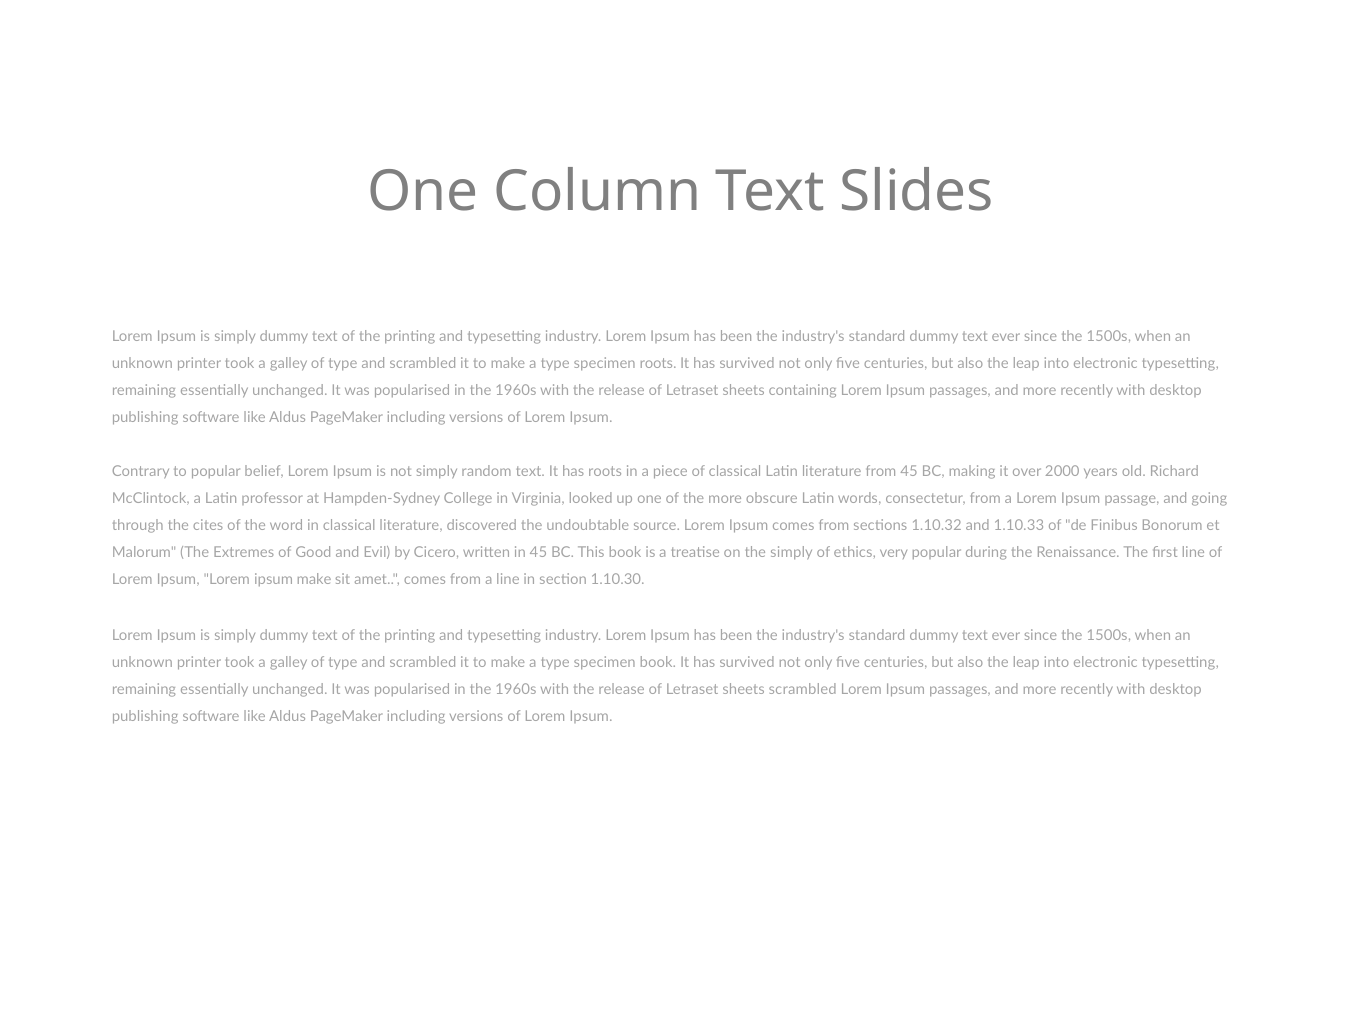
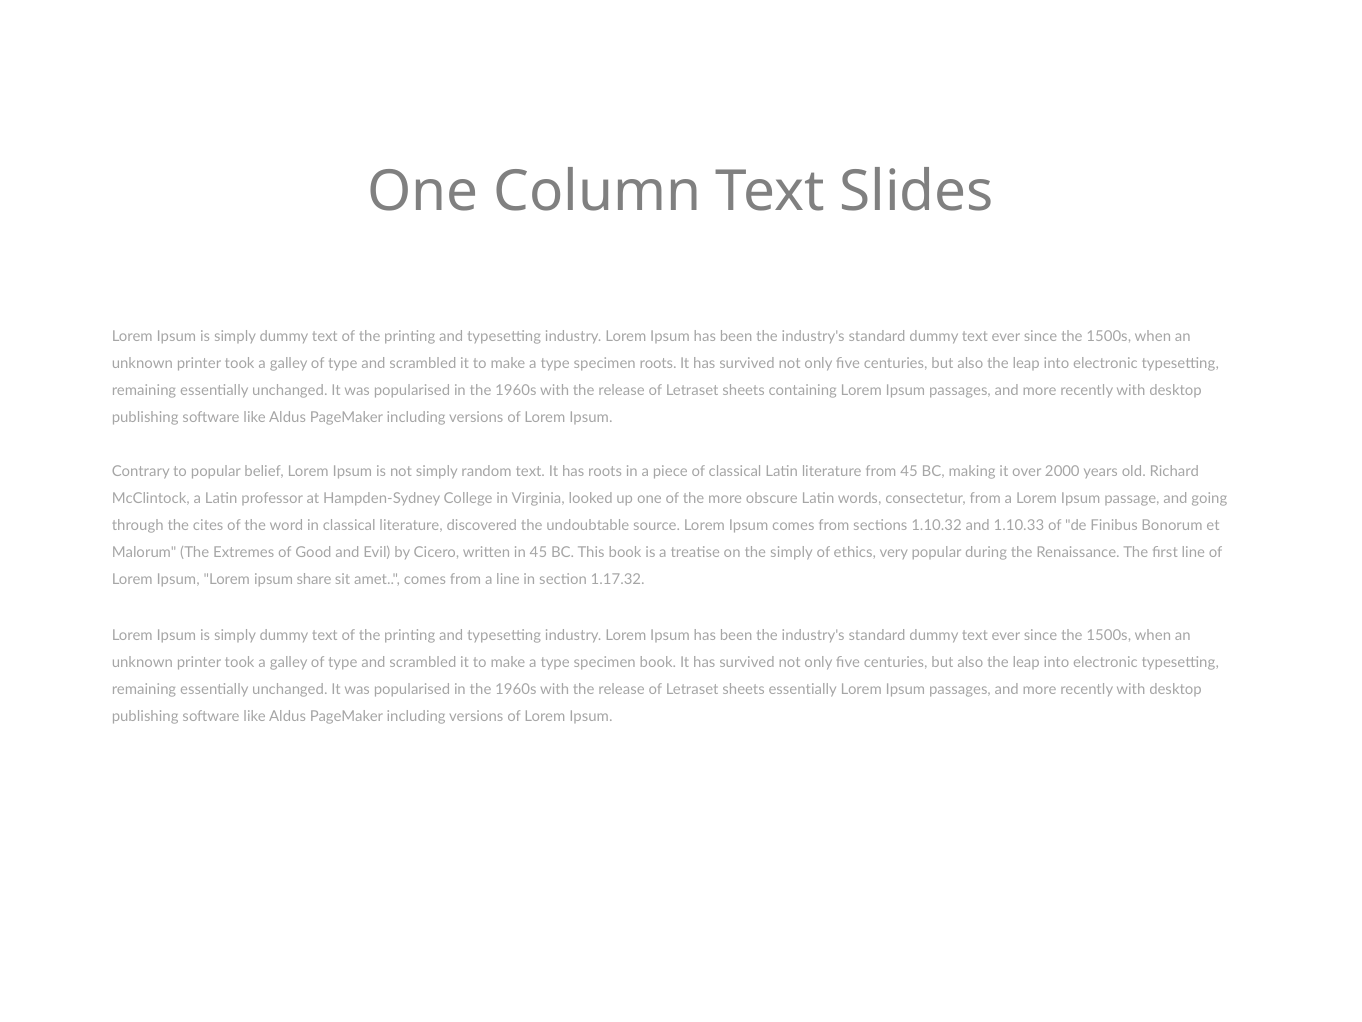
ipsum make: make -> share (314, 579)
1.10.30: 1.10.30 -> 1.17.32 (618, 579)
sheets scrambled: scrambled -> essentially (803, 689)
